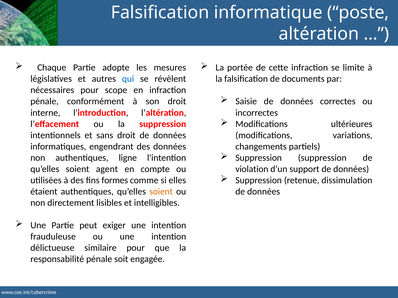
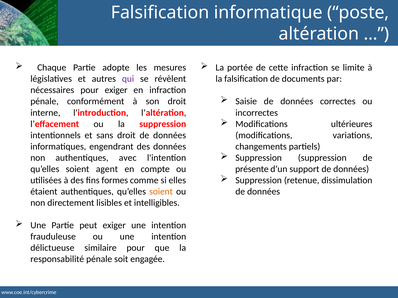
qui colour: blue -> purple (128, 79)
pour scope: scope -> exiger (116, 90)
ligne: ligne -> avec (128, 158)
violation: violation -> présente (252, 169)
